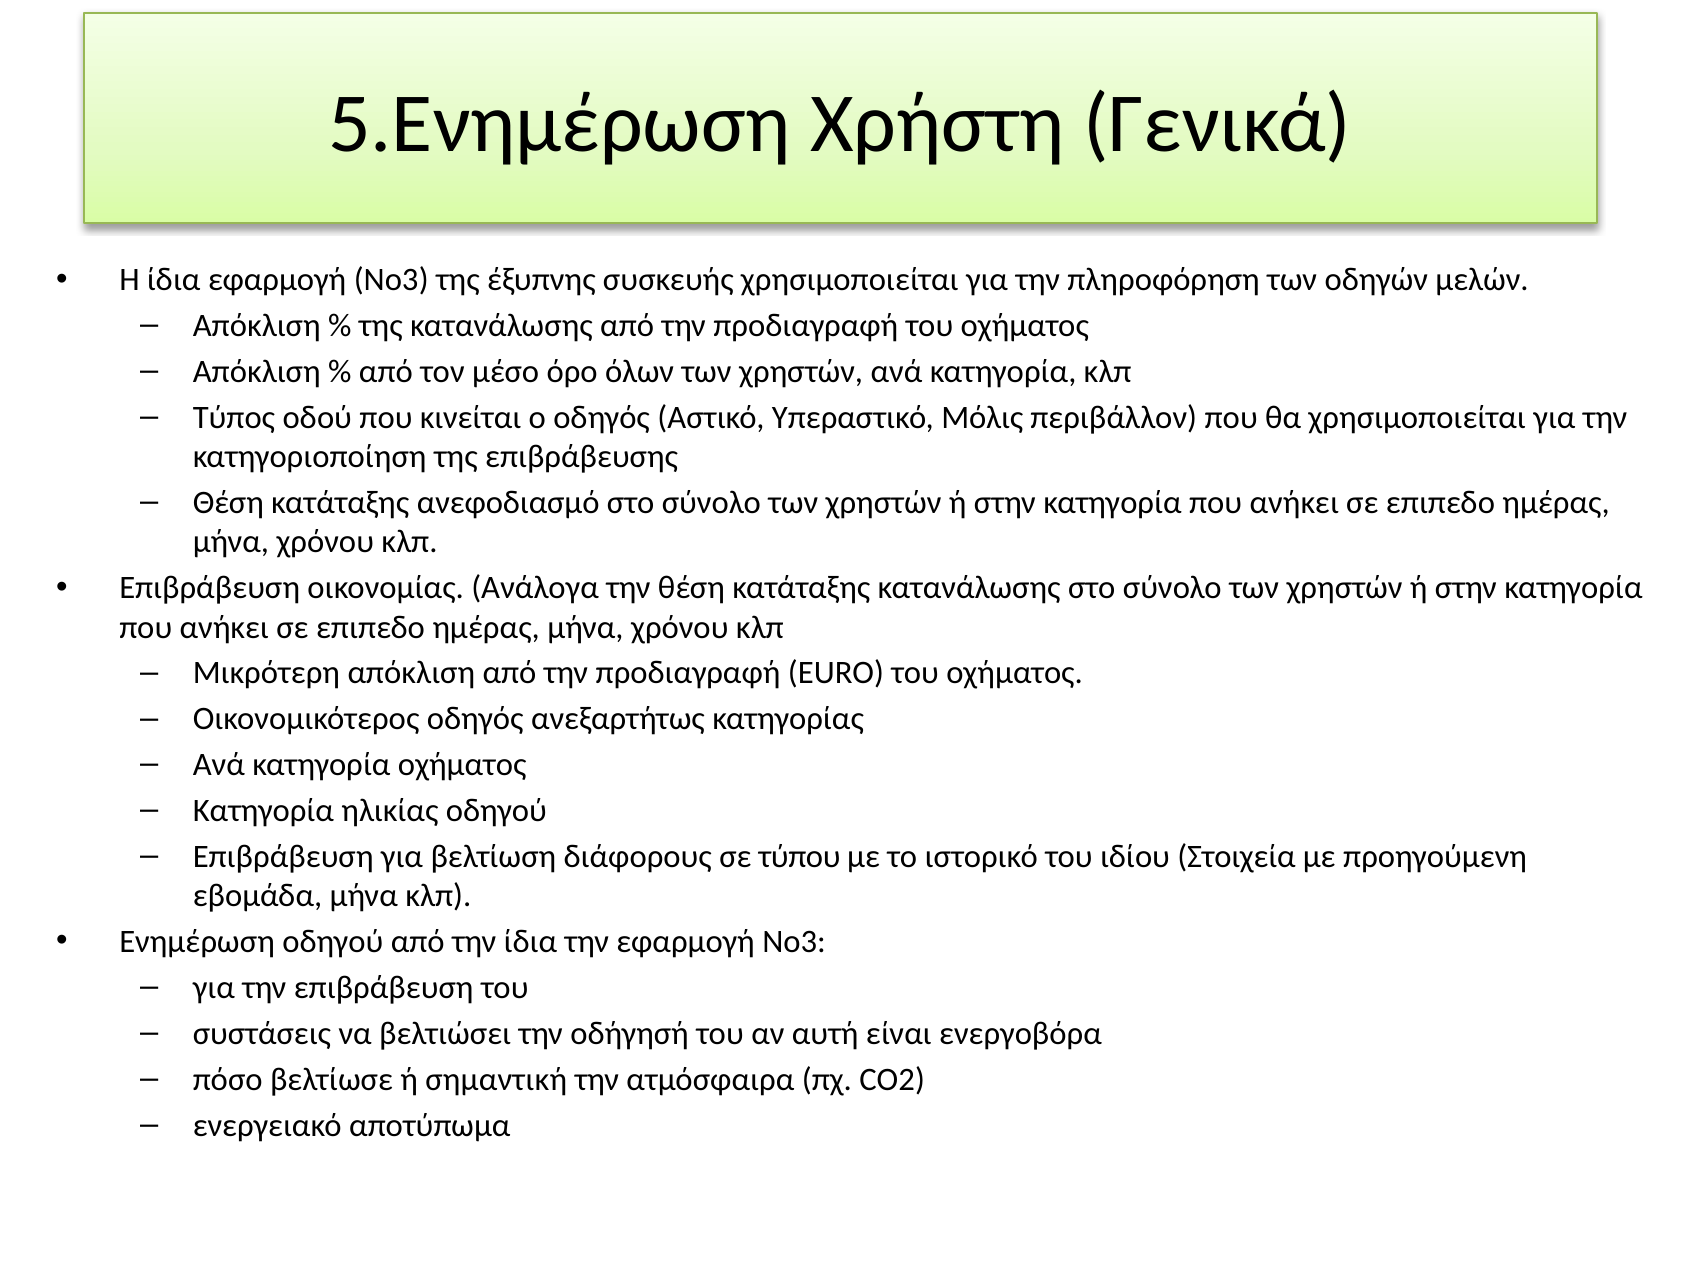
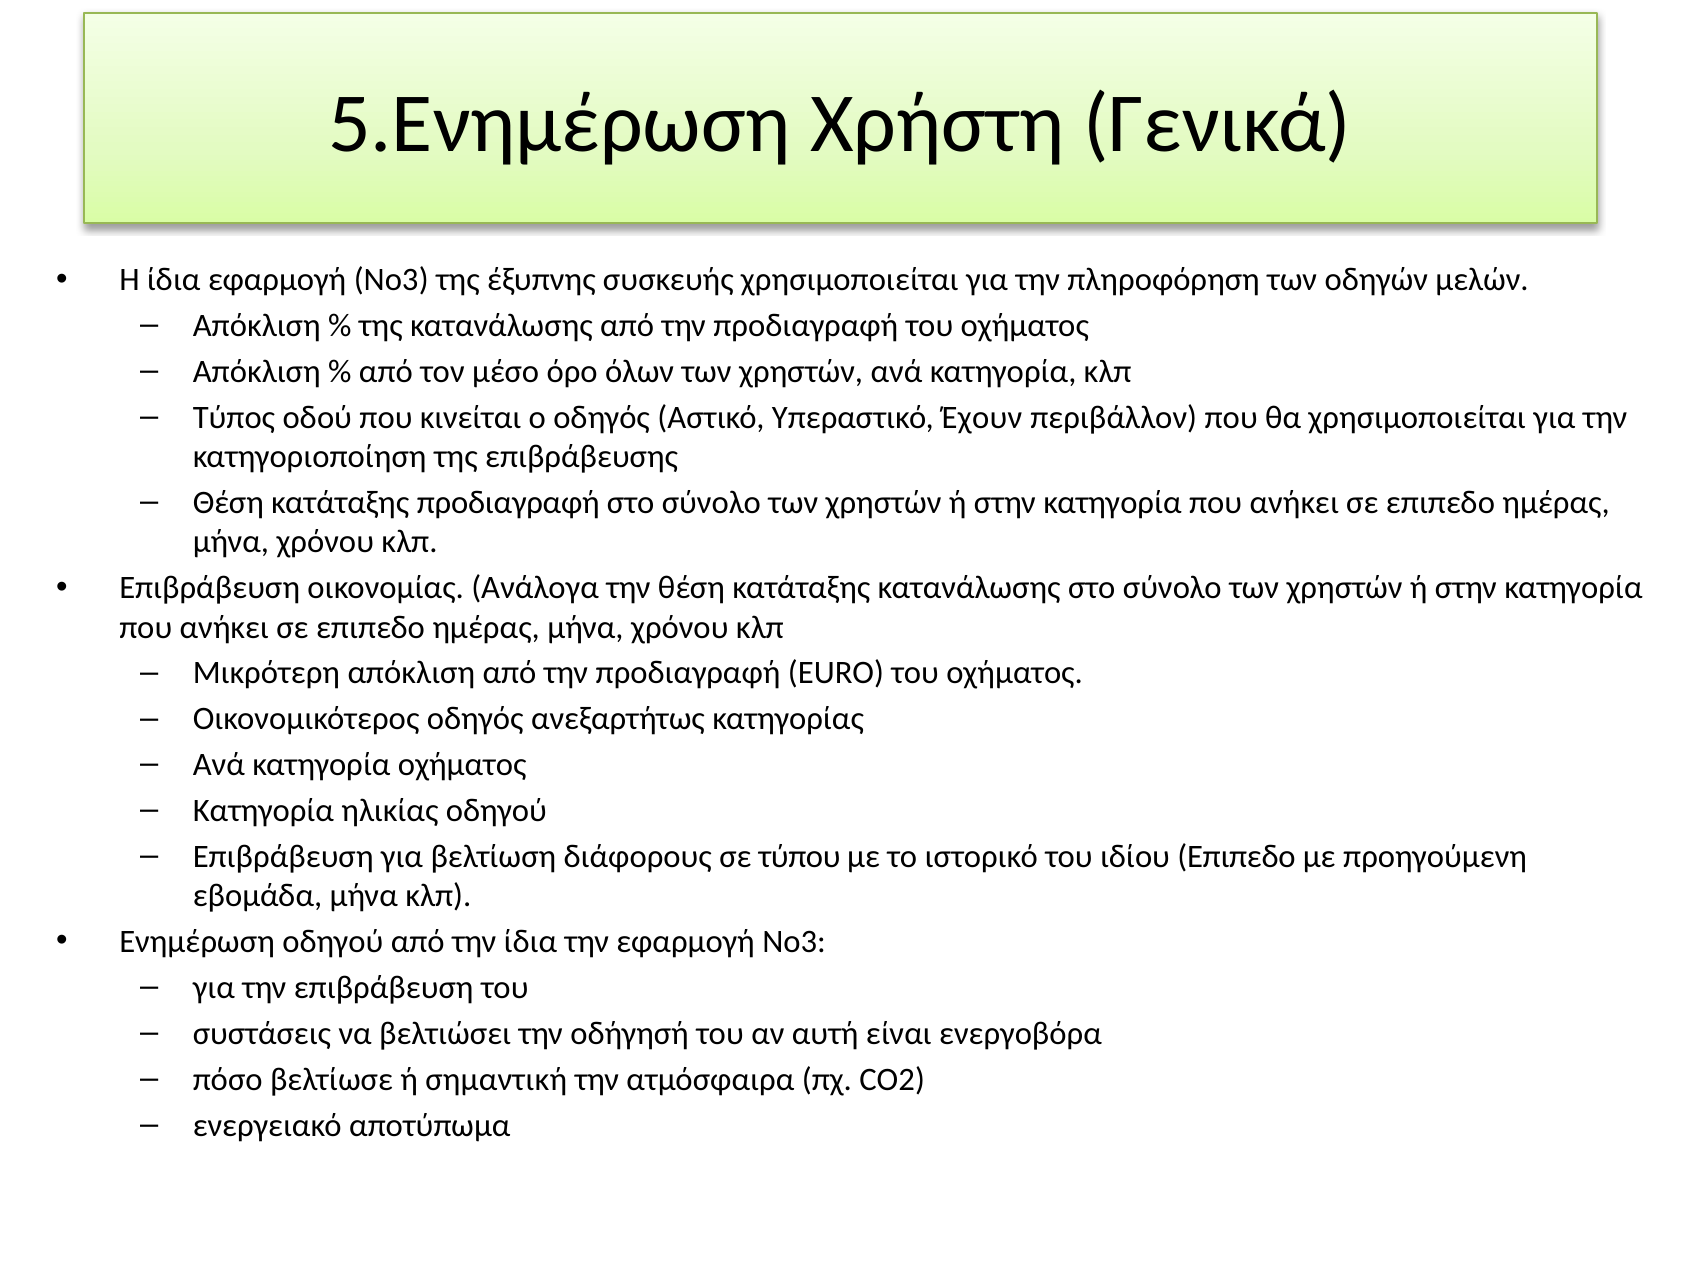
Μόλις: Μόλις -> Έχουν (982, 417)
κατάταξης ανεφοδιασμό: ανεφοδιασμό -> προδιαγραφή (508, 503)
ιδίου Στοιχεία: Στοιχεία -> Επιπεδο (1237, 856)
